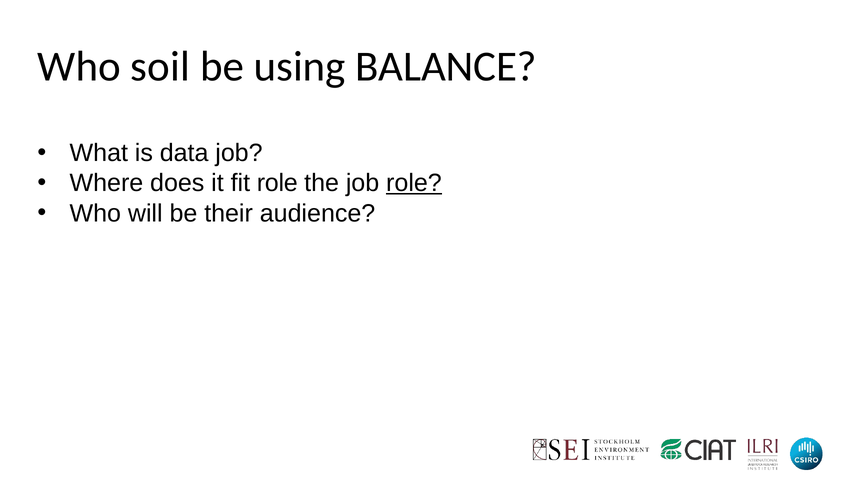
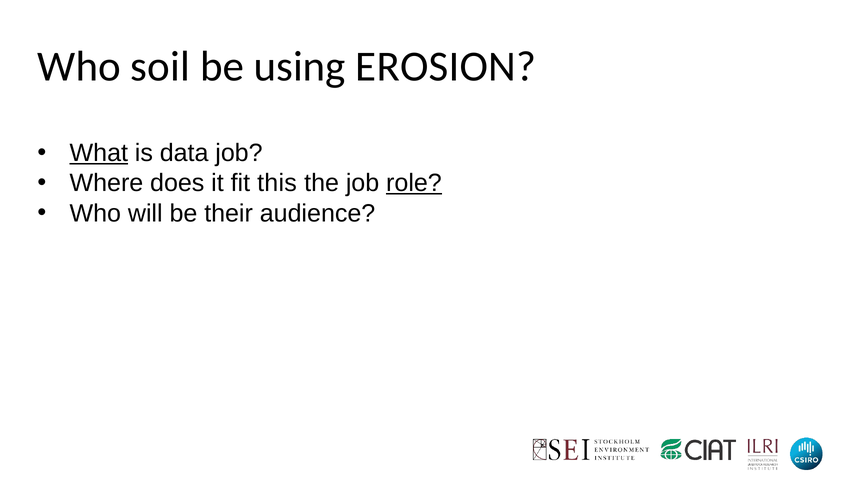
BALANCE: BALANCE -> EROSION (446, 67)
What underline: none -> present (99, 153)
fit role: role -> this (277, 183)
